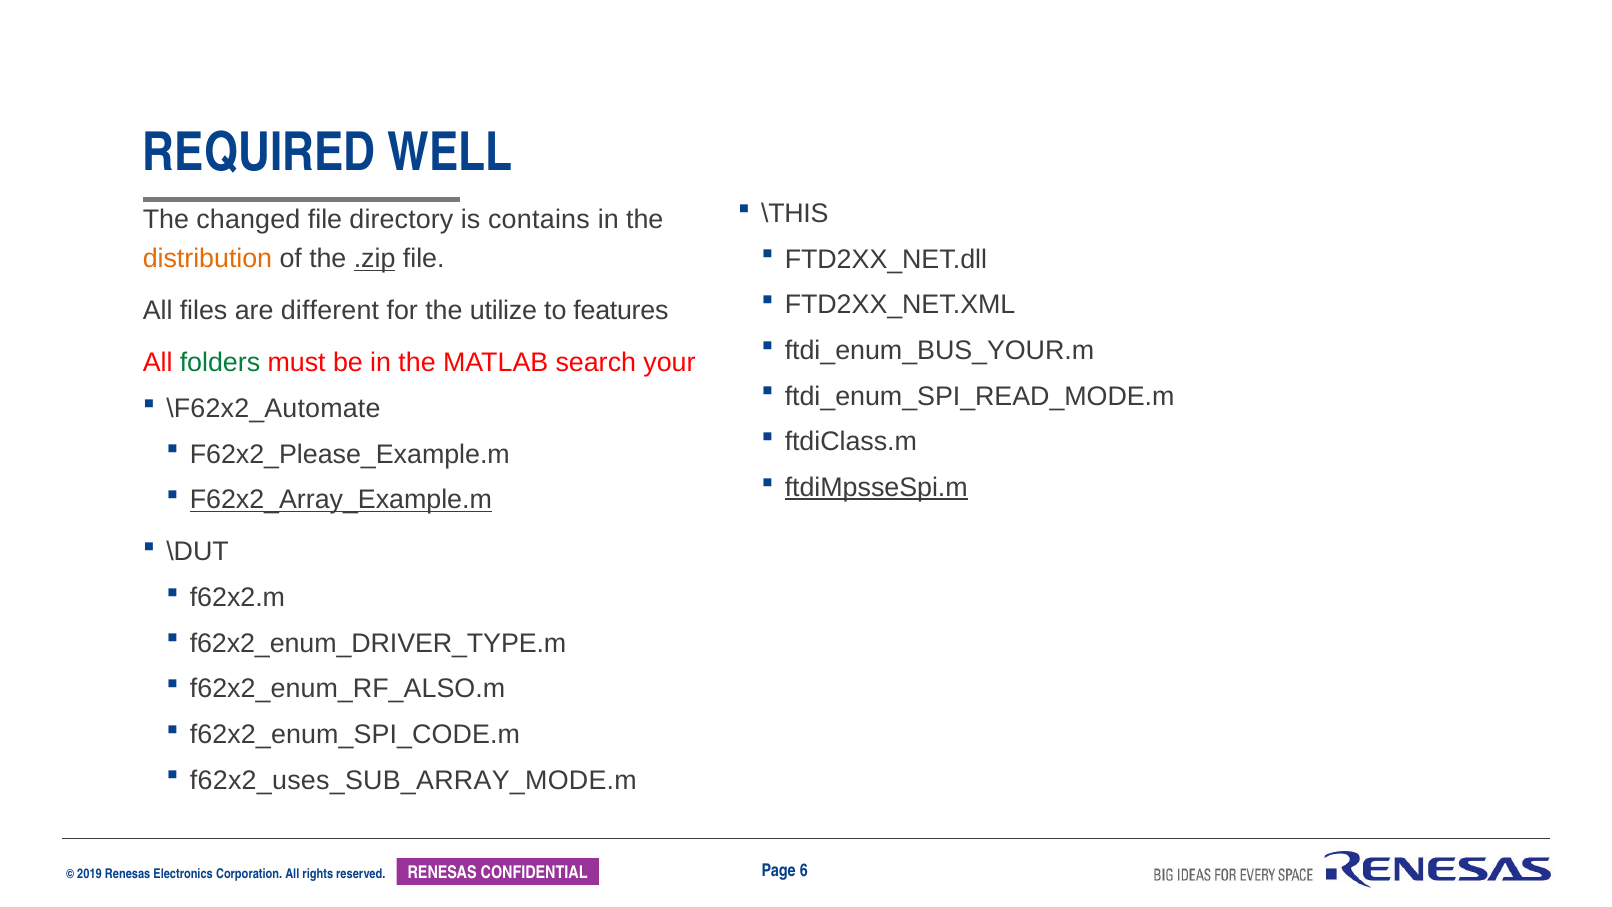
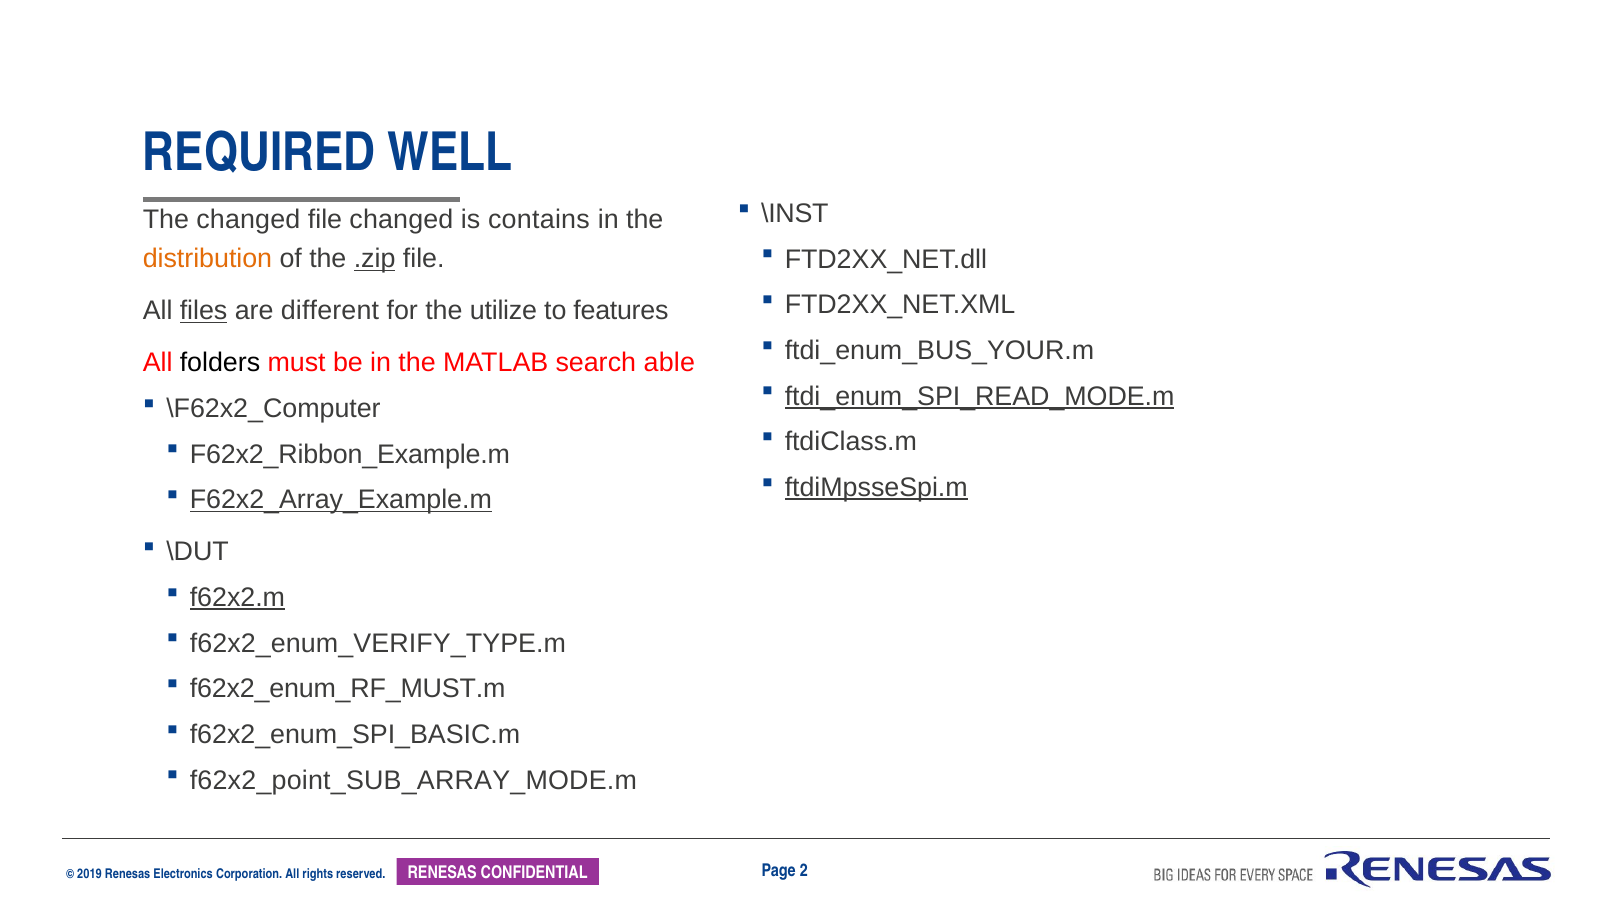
\THIS: \THIS -> \INST (795, 214)
file directory: directory -> changed (401, 220)
files underline: none -> present (204, 311)
folders colour: green -> black (220, 363)
your: your -> able (669, 363)
ftdi_enum_SPI_READ_MODE.m underline: none -> present (980, 396)
\F62x2_Automate: \F62x2_Automate -> \F62x2_Computer (273, 408)
F62x2_Please_Example.m: F62x2_Please_Example.m -> F62x2_Ribbon_Example.m (350, 454)
f62x2.m underline: none -> present (237, 597)
f62x2_enum_DRIVER_TYPE.m: f62x2_enum_DRIVER_TYPE.m -> f62x2_enum_VERIFY_TYPE.m (378, 643)
f62x2_enum_RF_ALSO.m: f62x2_enum_RF_ALSO.m -> f62x2_enum_RF_MUST.m (348, 689)
f62x2_enum_SPI_CODE.m: f62x2_enum_SPI_CODE.m -> f62x2_enum_SPI_BASIC.m (355, 734)
f62x2_uses_SUB_ARRAY_MODE.m: f62x2_uses_SUB_ARRAY_MODE.m -> f62x2_point_SUB_ARRAY_MODE.m (413, 780)
6: 6 -> 2 (804, 871)
